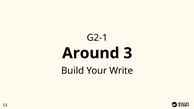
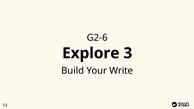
G2-1: G2-1 -> G2-6 (97, 38)
Around: Around -> Explore (91, 53)
